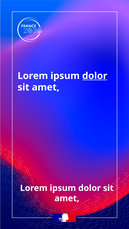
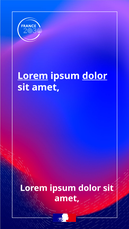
Lorem underline: none -> present (33, 76)
